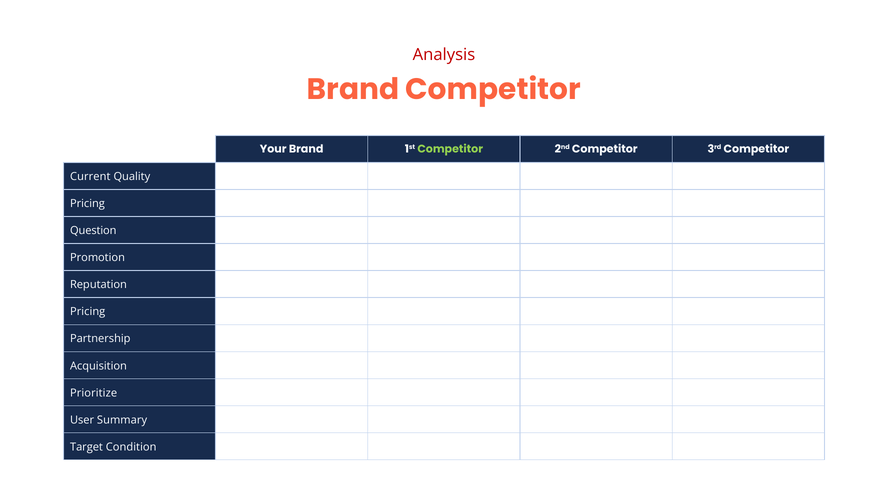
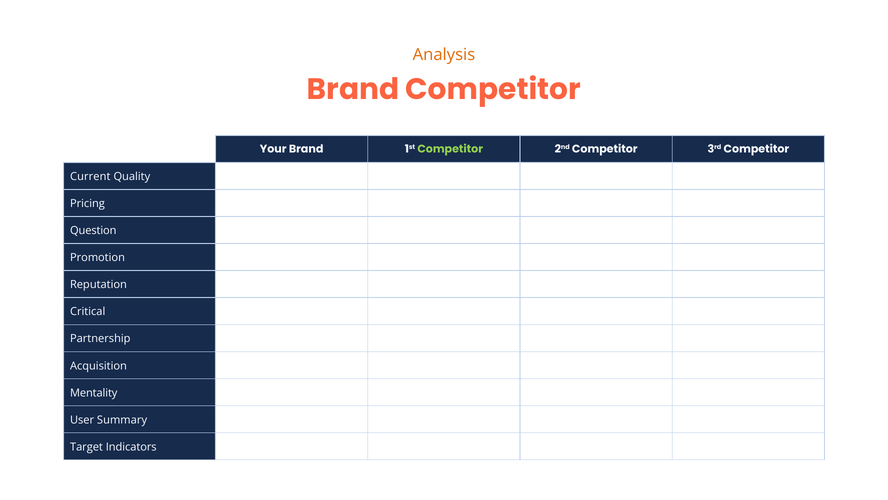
Analysis colour: red -> orange (444, 55)
Pricing: Pricing -> Critical (88, 311)
Prioritize: Prioritize -> Mentality (94, 393)
Condition: Condition -> Indicators (131, 447)
